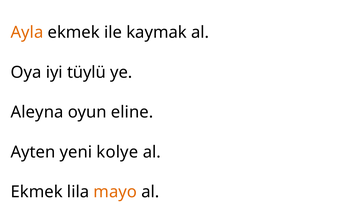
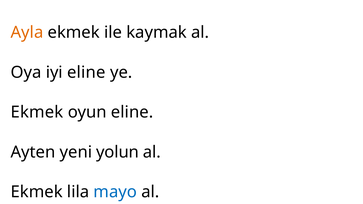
iyi tüylü: tüylü -> eline (86, 72)
Aleyna: Aleyna -> Ekmek (37, 112)
kolye: kolye -> yolun (118, 152)
mayo colour: orange -> blue (115, 192)
